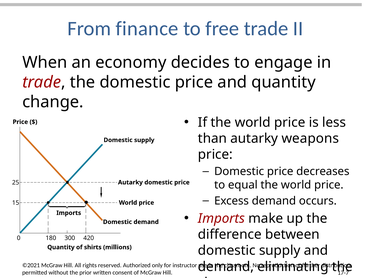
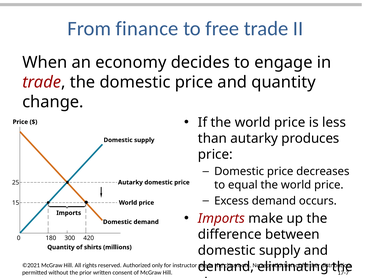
weapons: weapons -> produces (310, 139)
